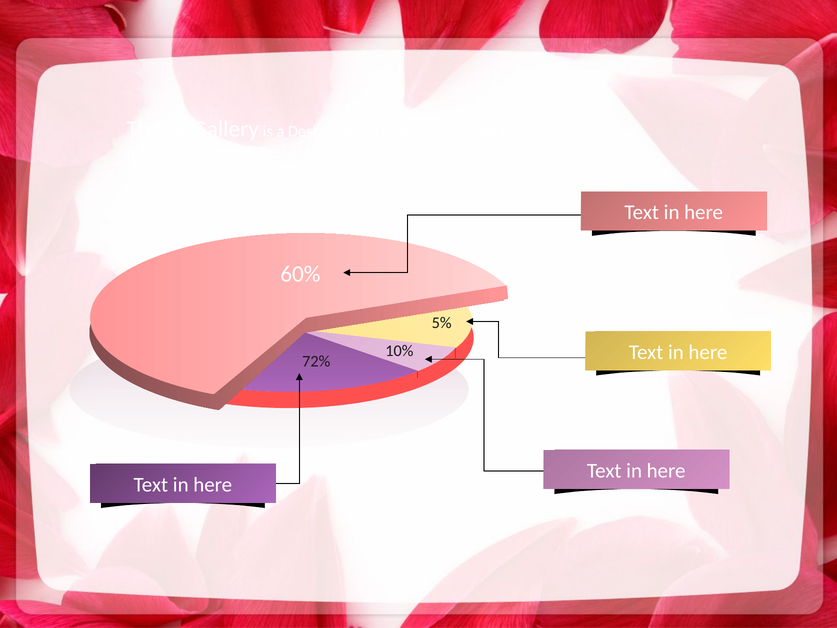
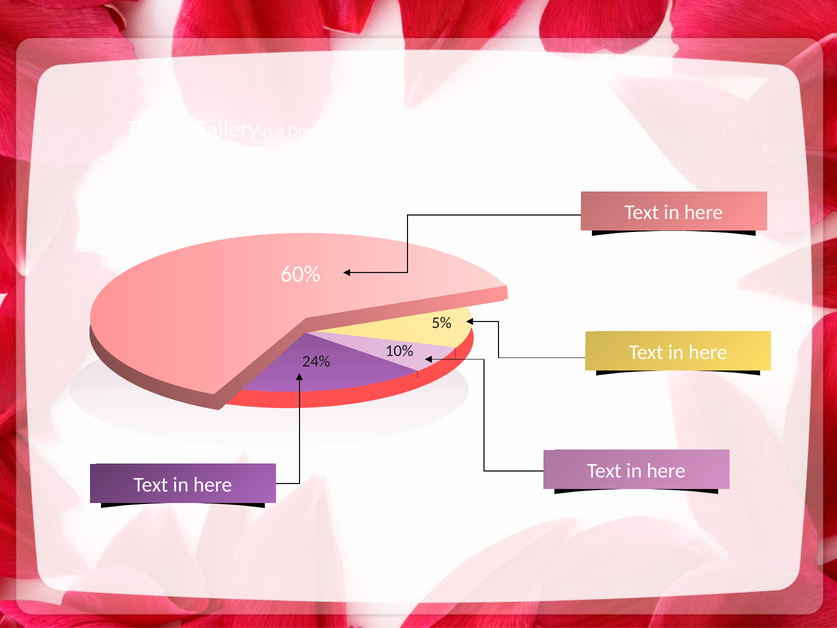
72%: 72% -> 24% (316, 361)
